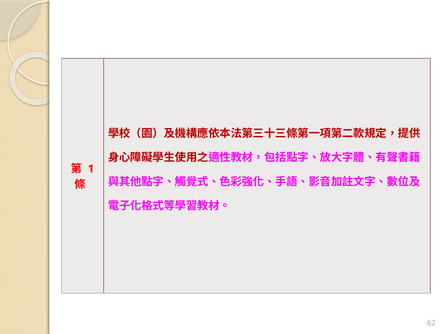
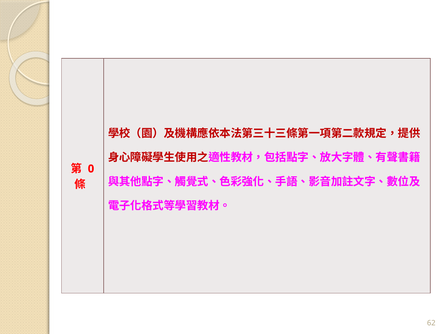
1: 1 -> 0 (91, 169)
